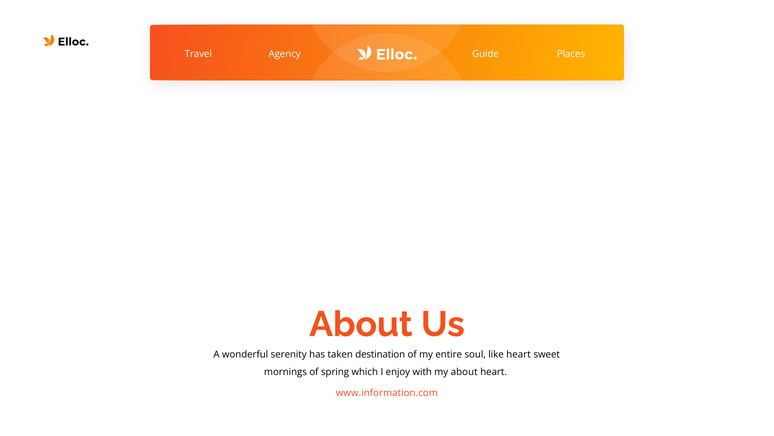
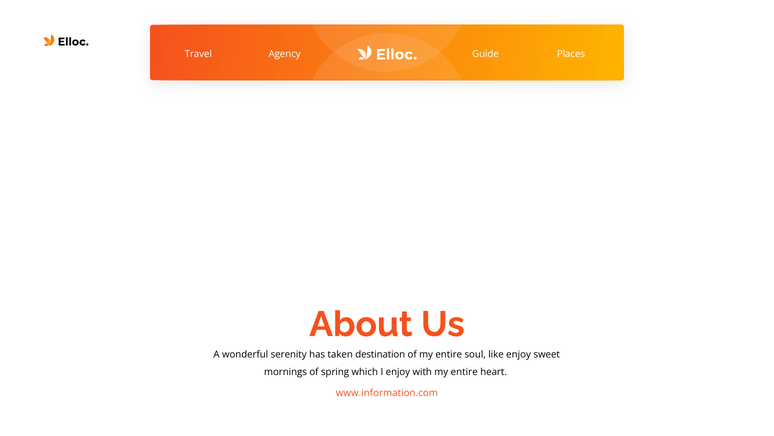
like heart: heart -> enjoy (519, 354)
with my about: about -> entire (464, 372)
